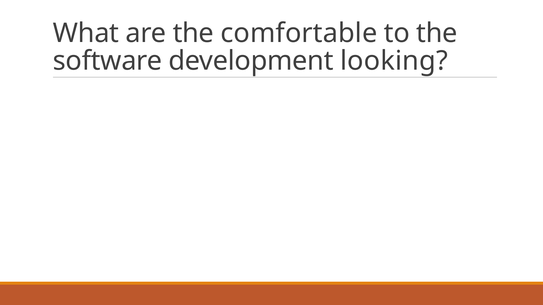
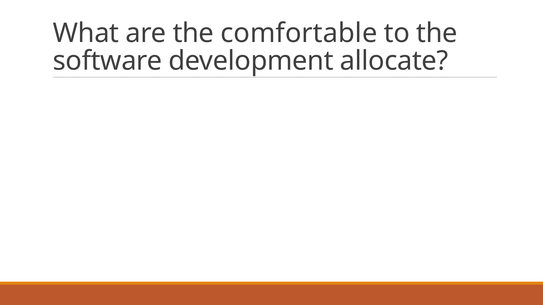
looking: looking -> allocate (394, 61)
